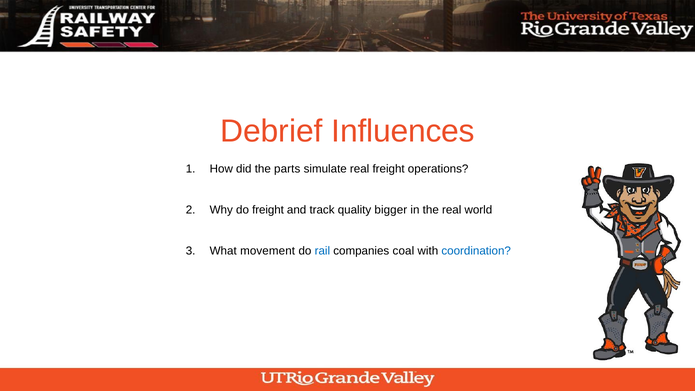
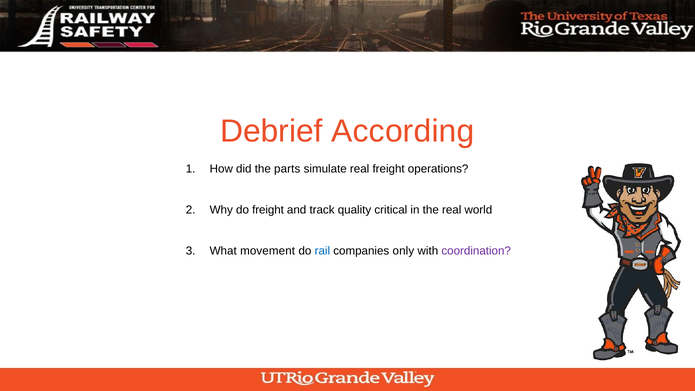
Influences: Influences -> According (403, 131)
bigger: bigger -> critical (391, 210)
coal: coal -> only (403, 251)
coordination colour: blue -> purple (476, 251)
